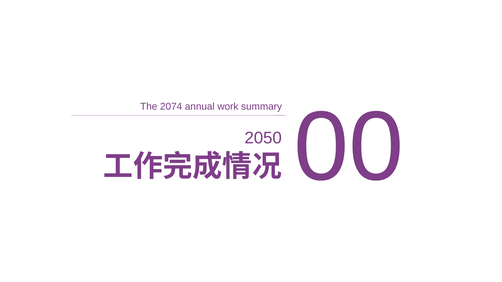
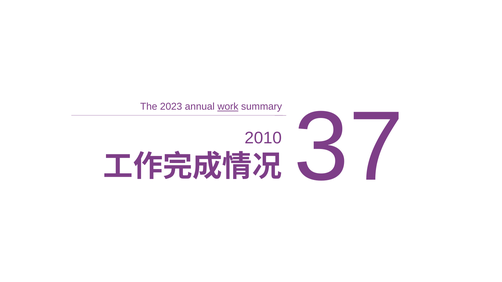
2074: 2074 -> 2023 (171, 107)
work underline: none -> present (228, 107)
00: 00 -> 37 (349, 147)
2050: 2050 -> 2010 (263, 138)
